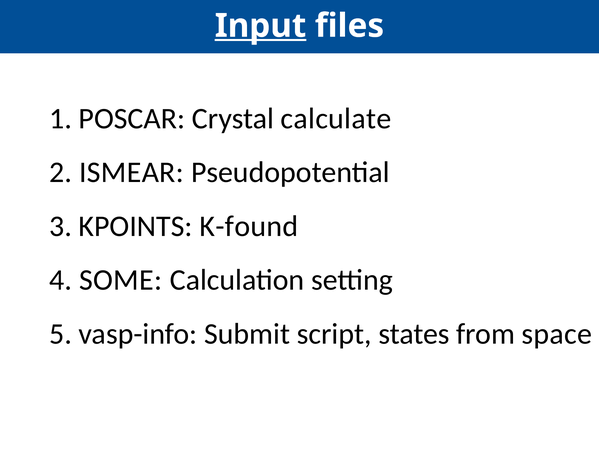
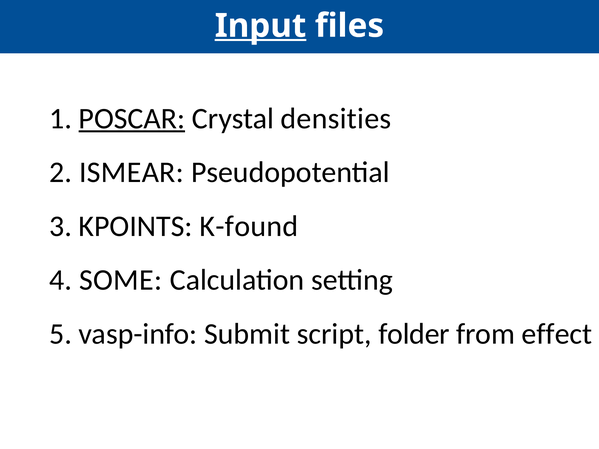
POSCAR underline: none -> present (132, 119)
calculate: calculate -> densities (336, 119)
states: states -> folder (414, 334)
space: space -> effect (557, 334)
